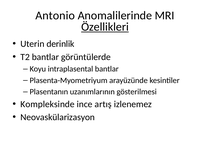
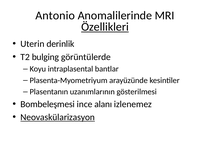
T2 bantlar: bantlar -> bulging (45, 57)
Kompleksinde: Kompleksinde -> Bombeleşmesi (48, 105)
artış: artış -> alanı (103, 105)
Neovaskülarizasyon underline: none -> present (58, 118)
